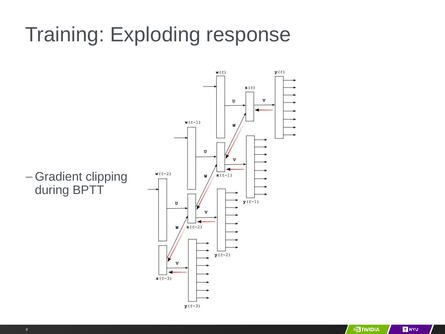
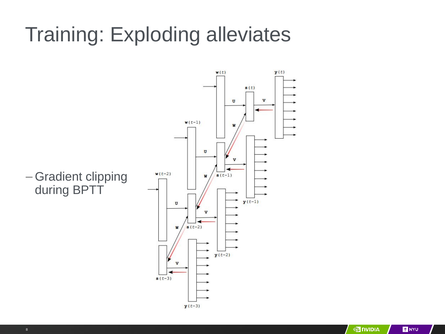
response: response -> alleviates (249, 35)
